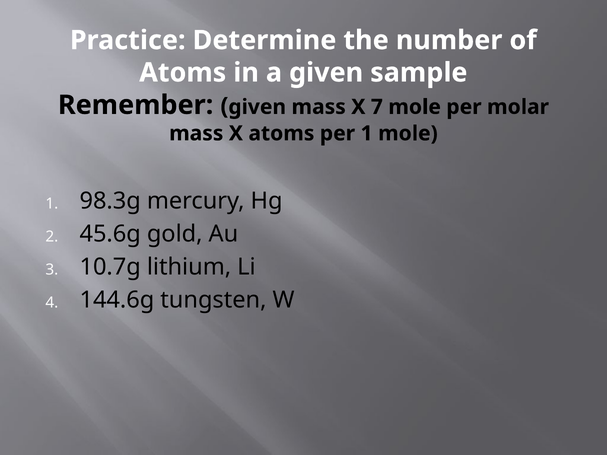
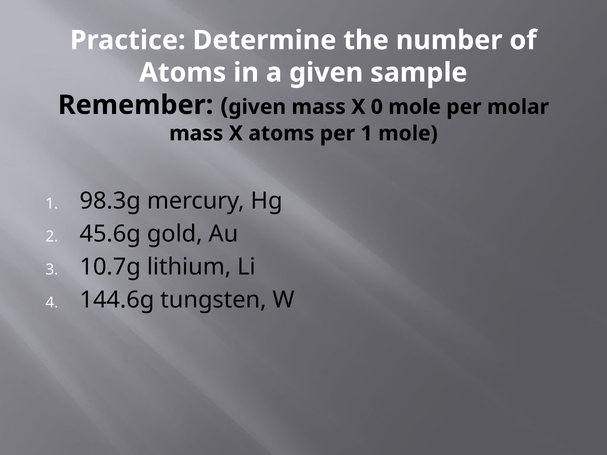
7: 7 -> 0 (377, 107)
